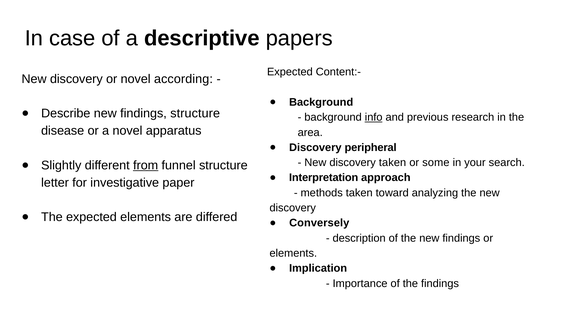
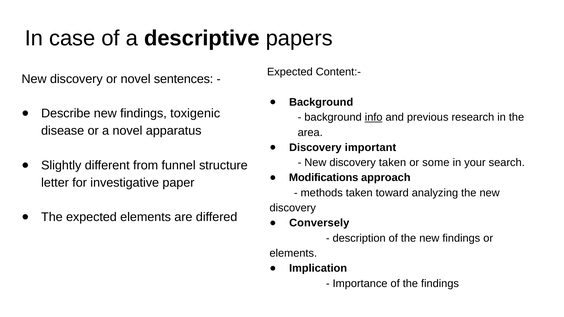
according: according -> sentences (184, 79)
findings structure: structure -> toxigenic (195, 114)
peripheral: peripheral -> important (370, 148)
from underline: present -> none (146, 165)
Interpretation: Interpretation -> Modifications (324, 178)
